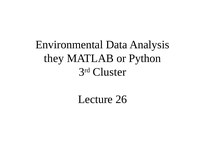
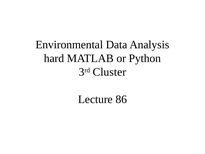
they: they -> hard (54, 58)
26: 26 -> 86 (121, 99)
